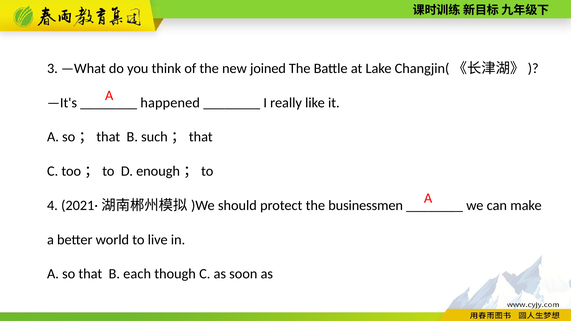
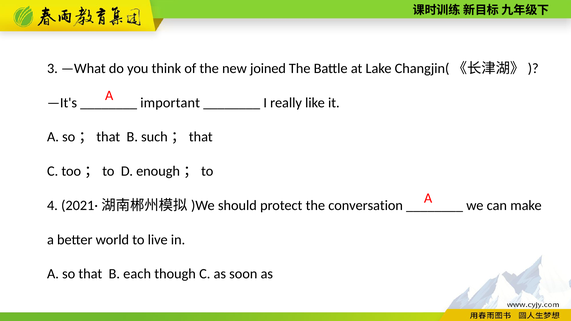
happened: happened -> important (170, 103)
businessmen: businessmen -> conversation (366, 206)
